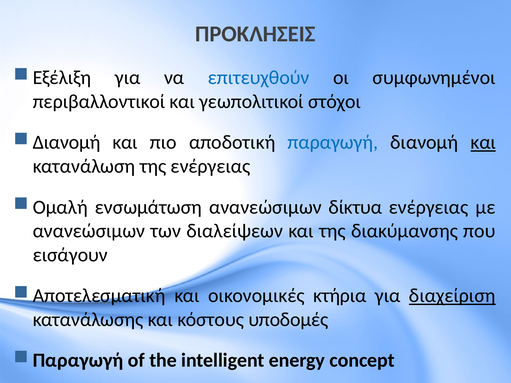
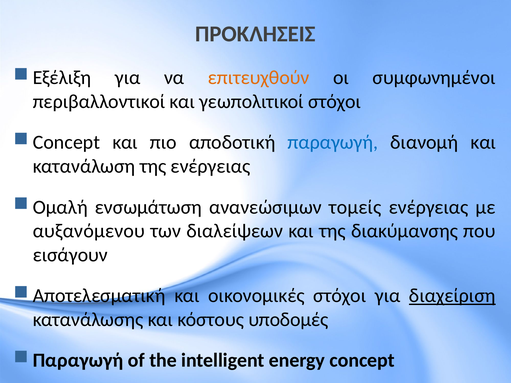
επιτευχθούν colour: blue -> orange (259, 78)
Διανομή: Διανομή -> Concept (66, 143)
και underline: present -> none (483, 143)
δίκτυα: δίκτυα -> τομείς (355, 207)
ανανεώσιμων: ανανεώσιμων -> αυξανόμενου (89, 231)
οικονομικές κτήρια: κτήρια -> στόχοι (340, 296)
